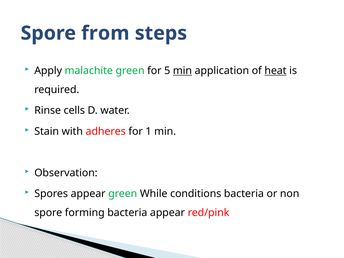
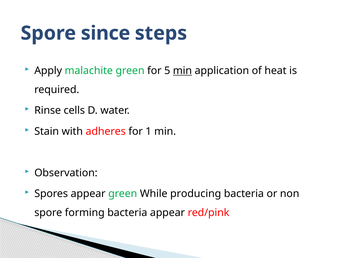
from: from -> since (106, 33)
heat underline: present -> none (276, 71)
conditions: conditions -> producing (196, 194)
